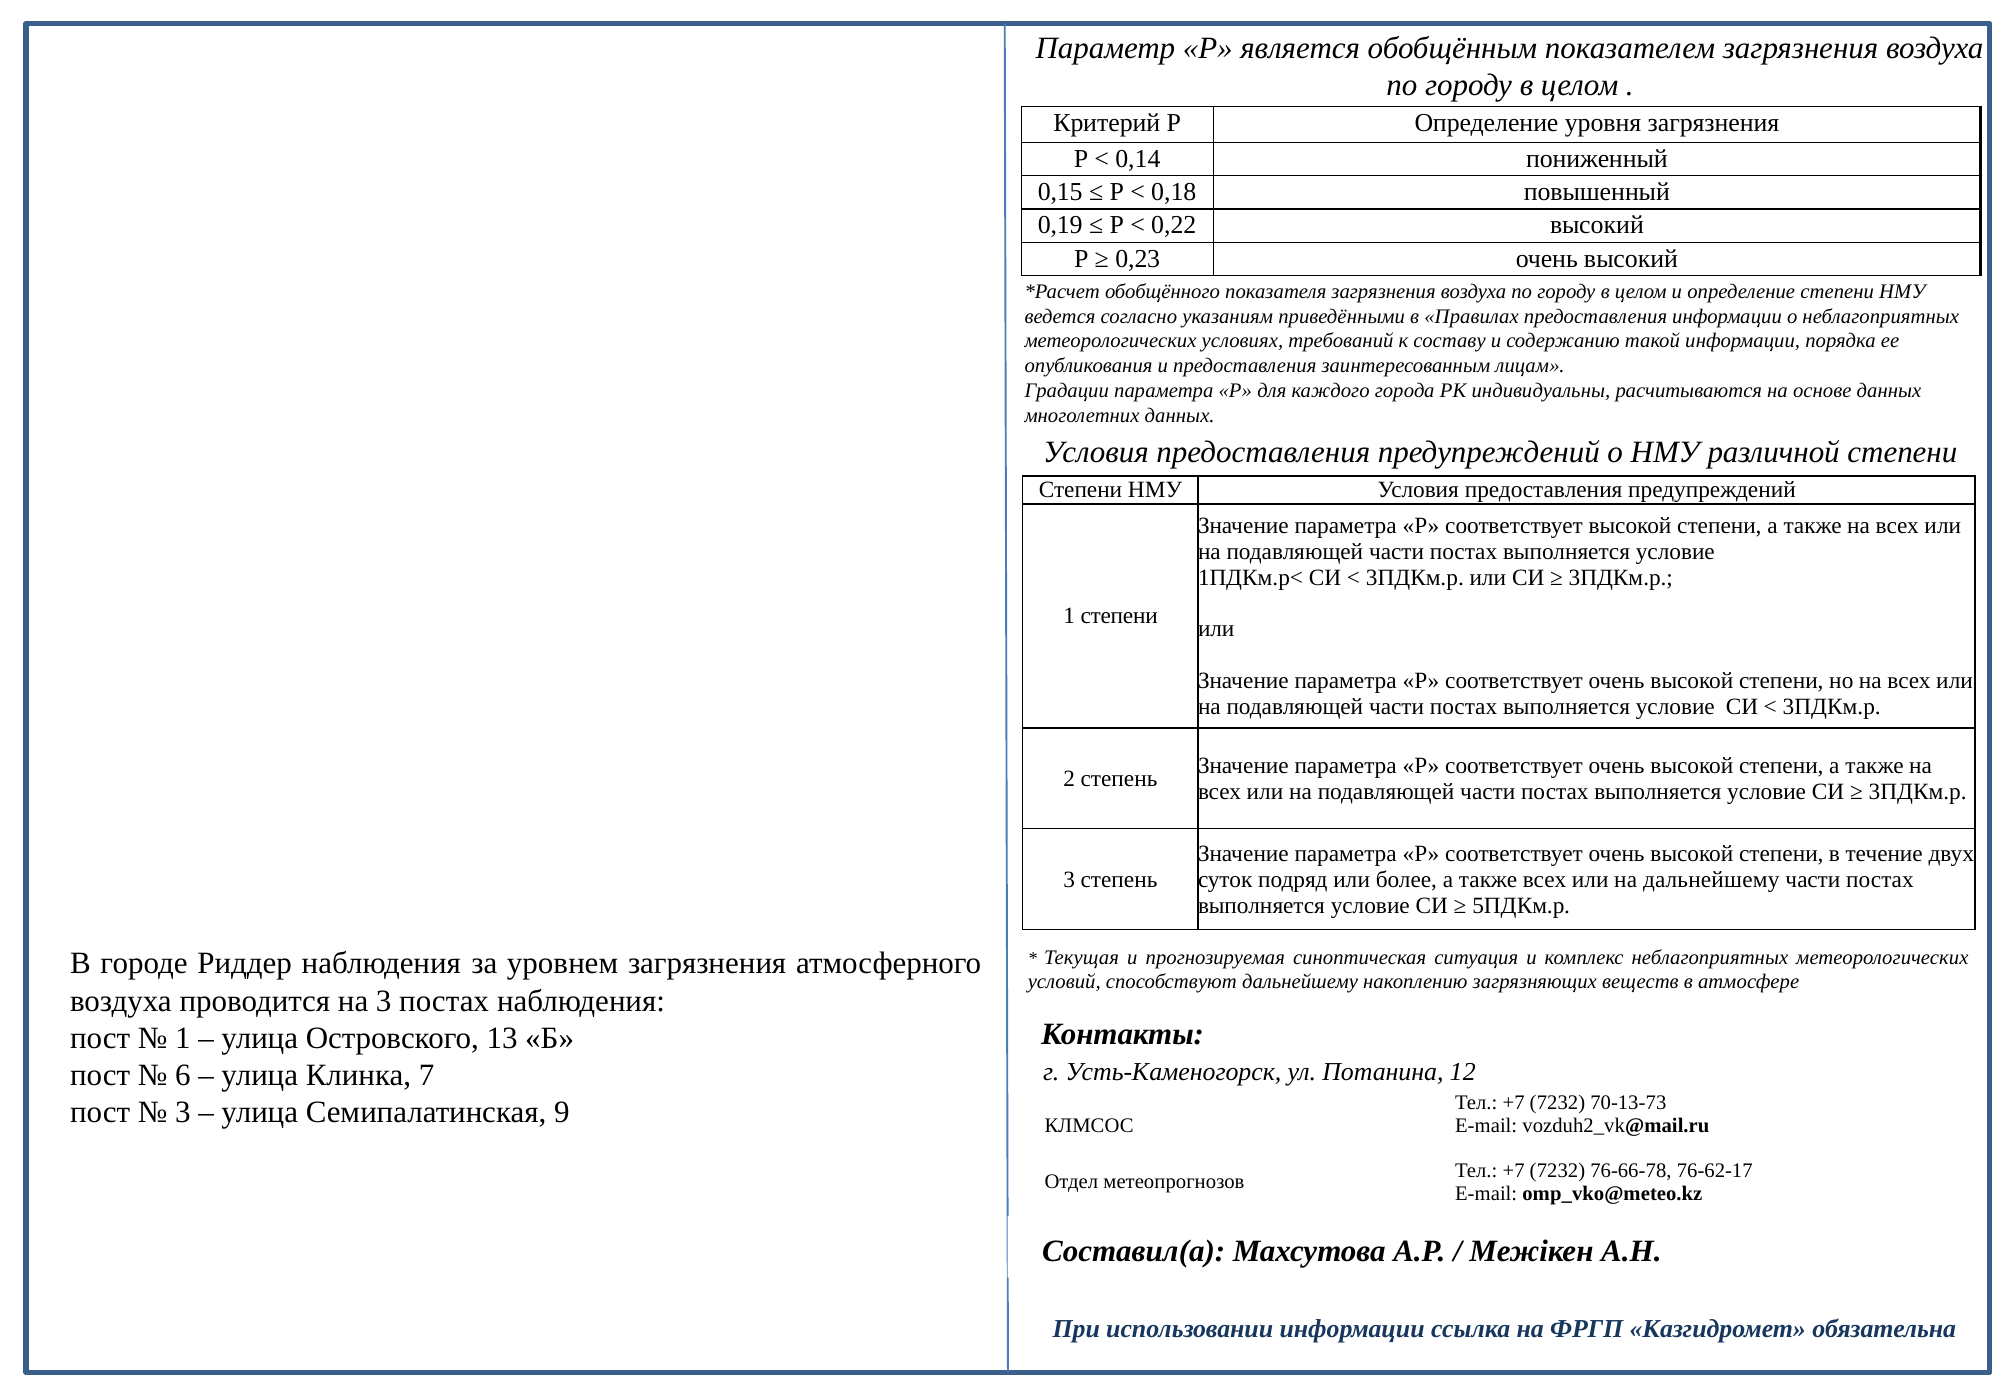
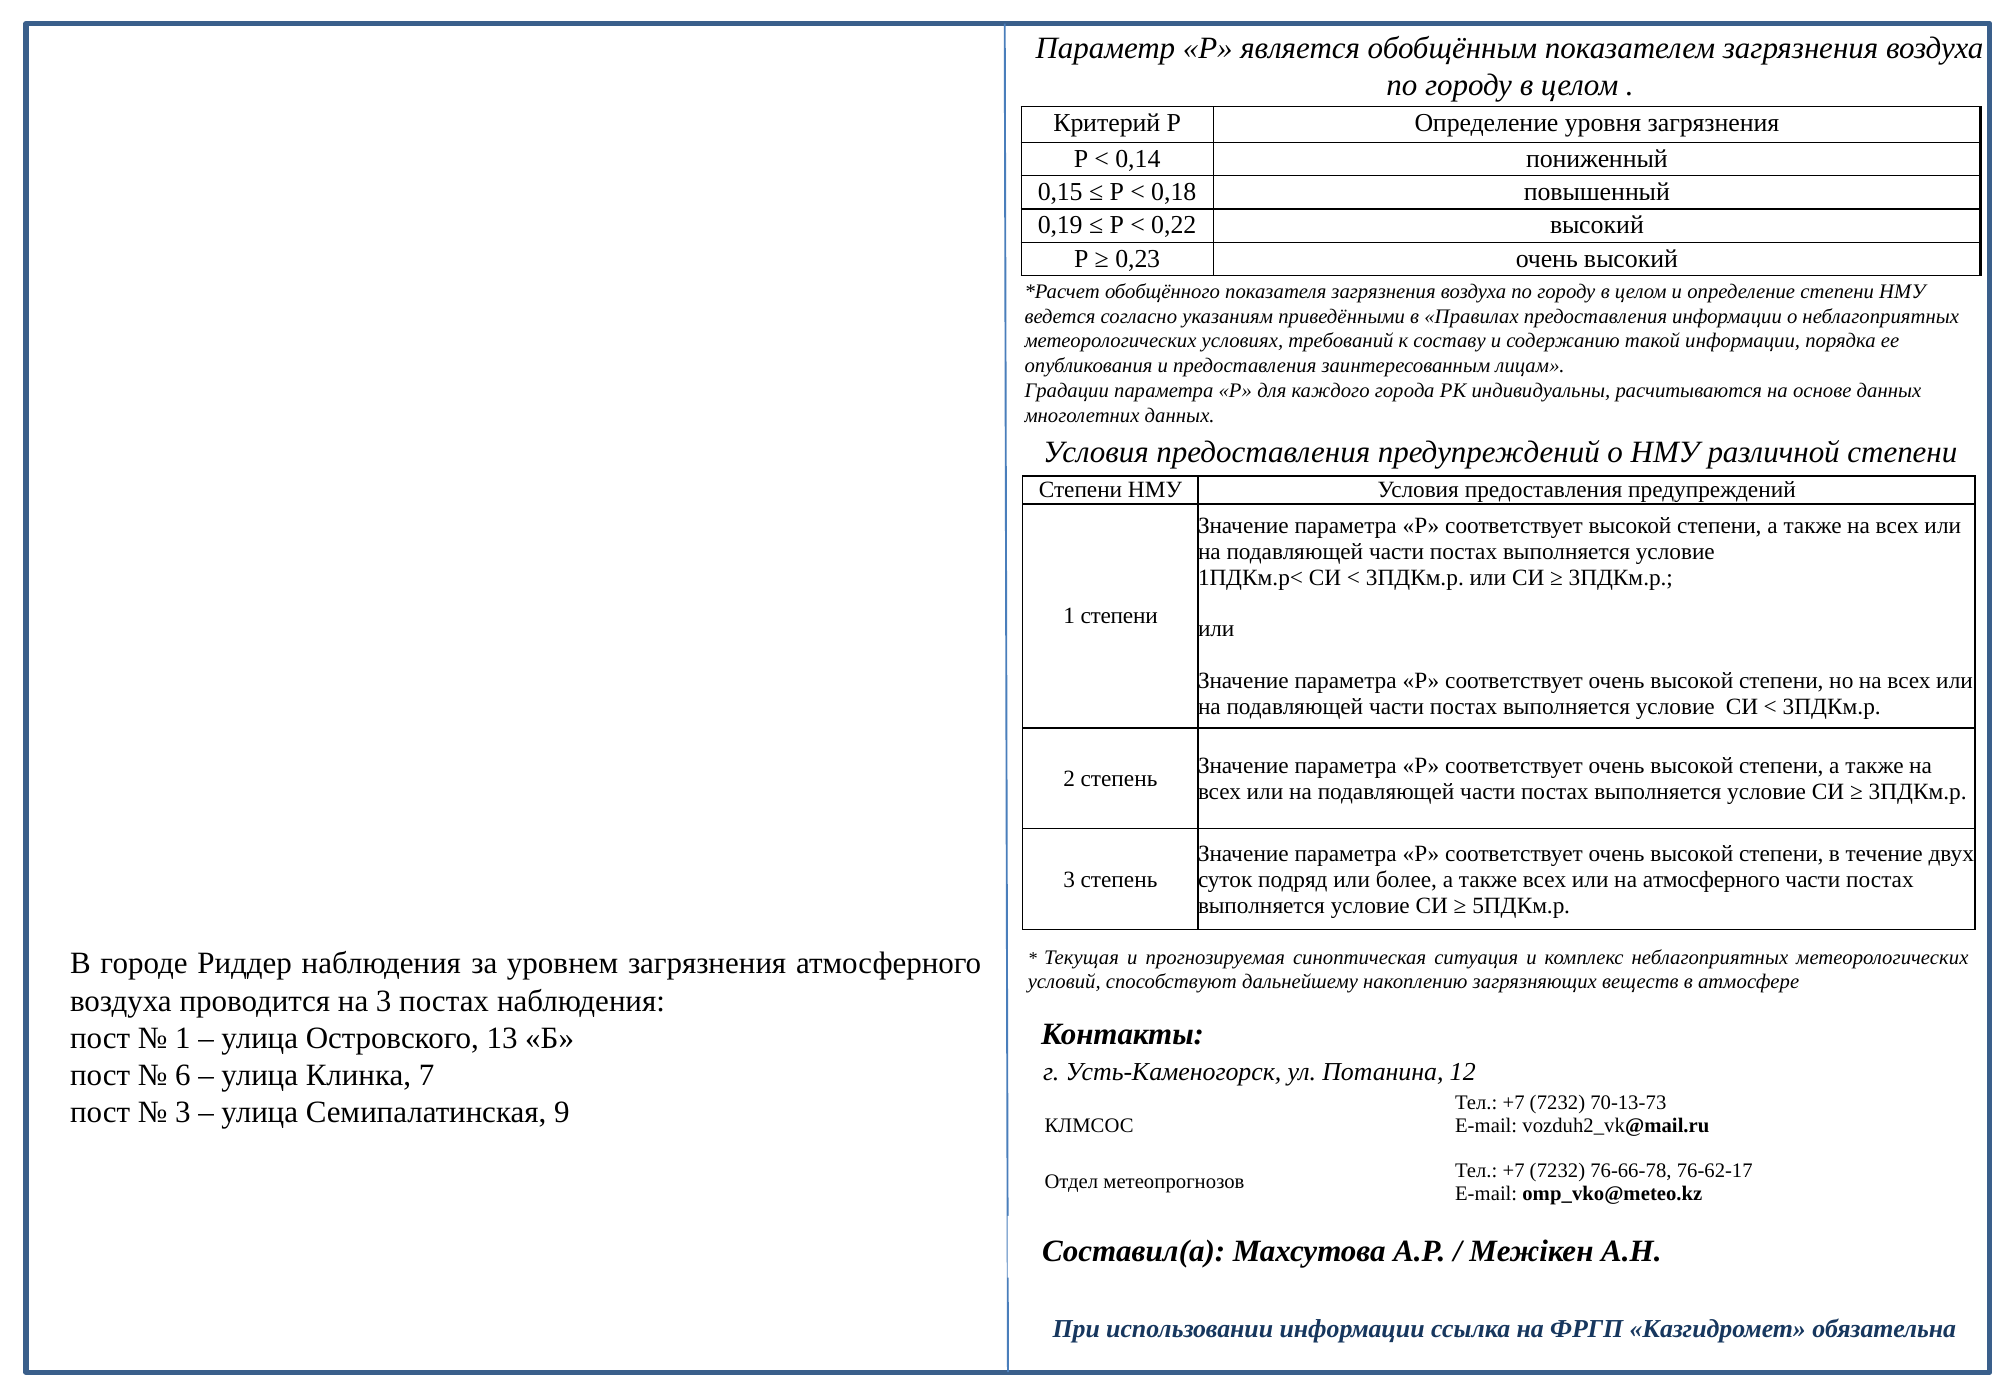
на дальнейшему: дальнейшему -> атмосферного (1711, 879)
